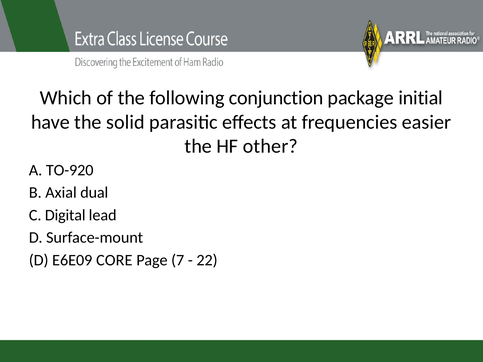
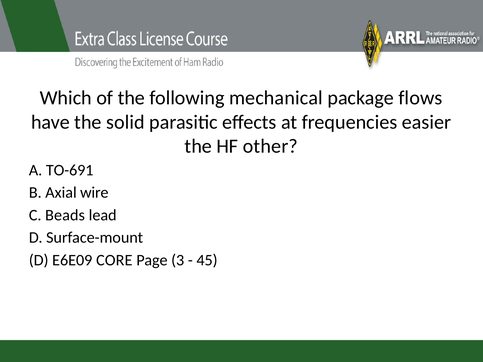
conjunction: conjunction -> mechanical (276, 98)
initial: initial -> flows (420, 98)
TO-920: TO-920 -> TO-691 (70, 170)
dual: dual -> wire (94, 193)
Digital: Digital -> Beads (65, 215)
7: 7 -> 3 (178, 260)
22: 22 -> 45 (207, 260)
